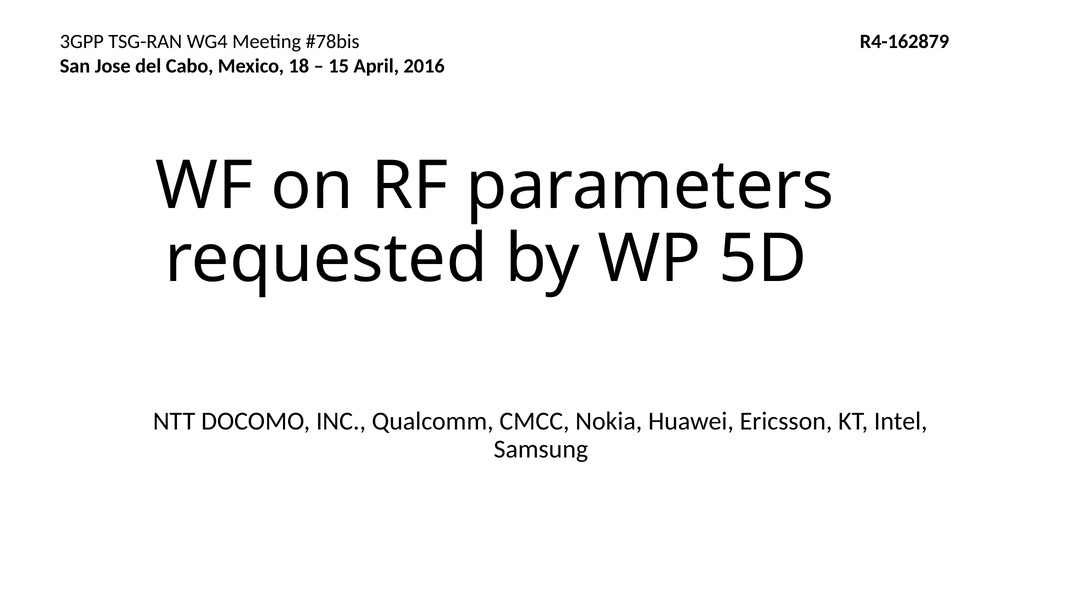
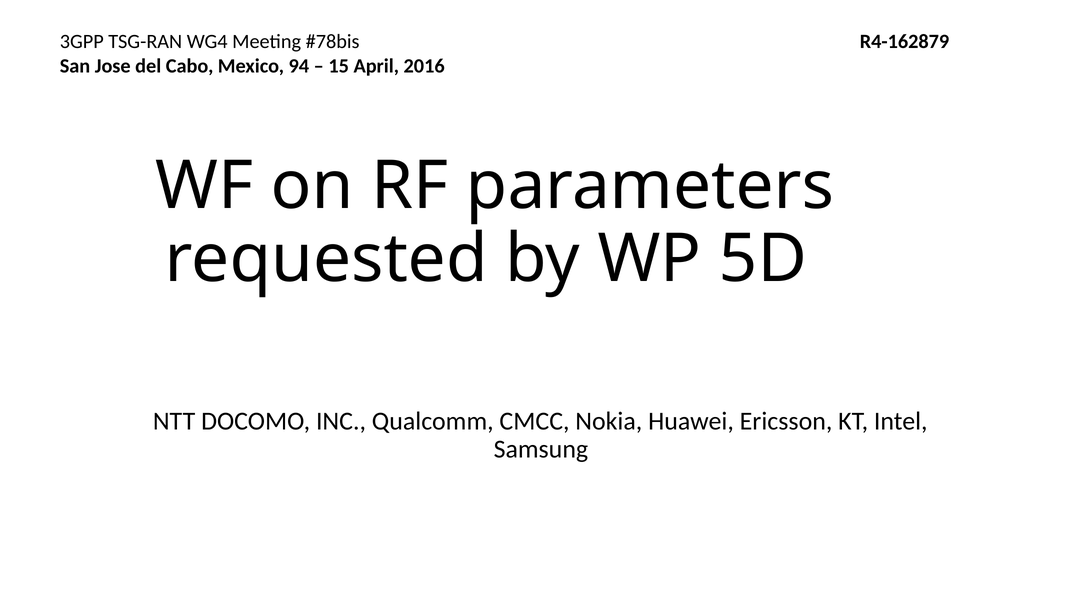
18: 18 -> 94 (299, 66)
